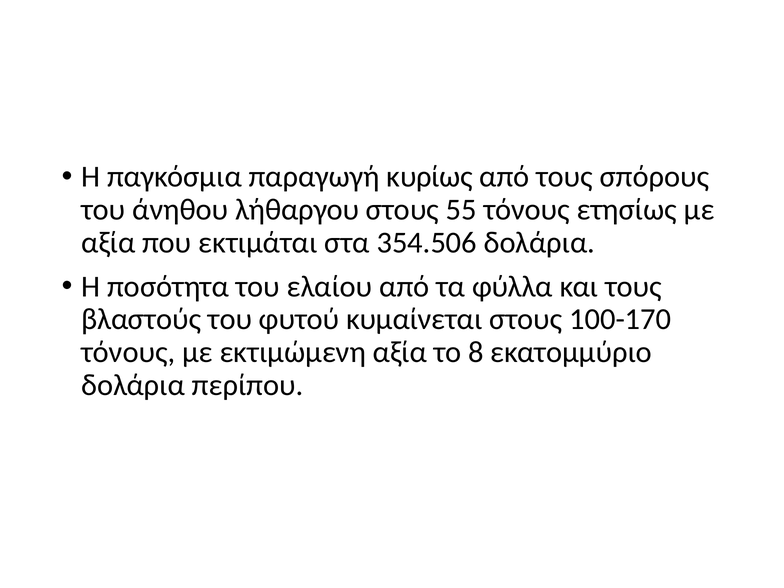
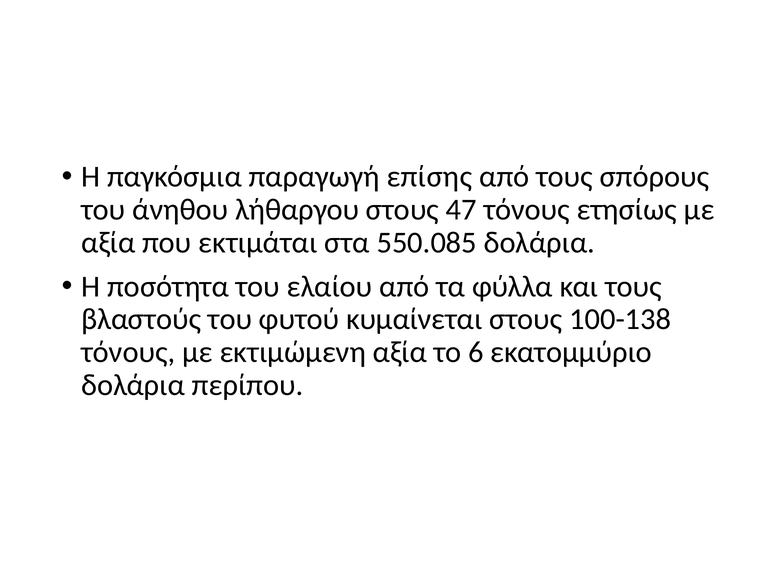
κυρίως: κυρίως -> επίσης (429, 177)
55: 55 -> 47 (461, 210)
354.506: 354.506 -> 550.085 (427, 243)
100-170: 100-170 -> 100-138 (620, 319)
8: 8 -> 6 (476, 352)
